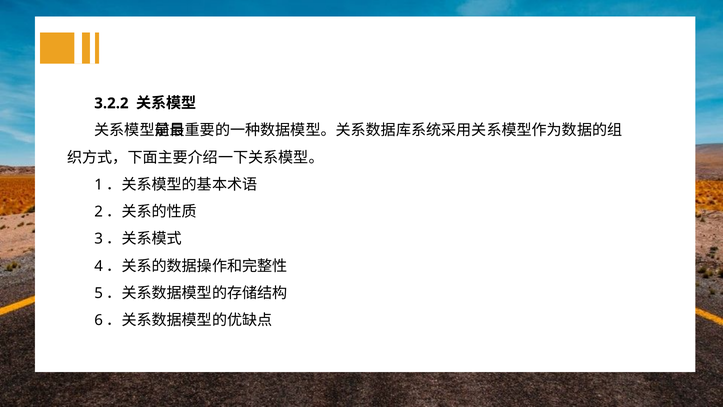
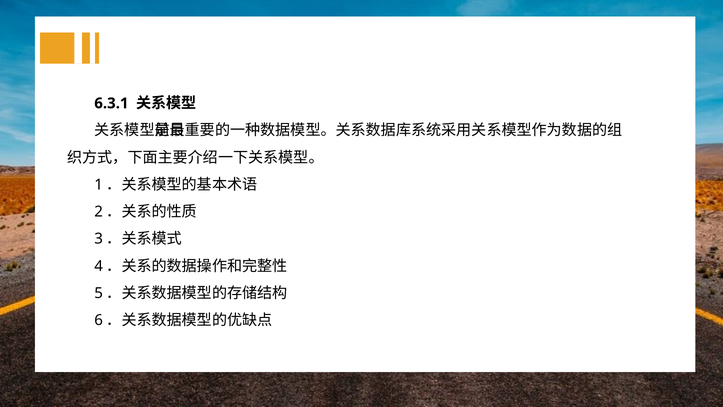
3.2.2: 3.2.2 -> 6.3.1 (111, 103)
